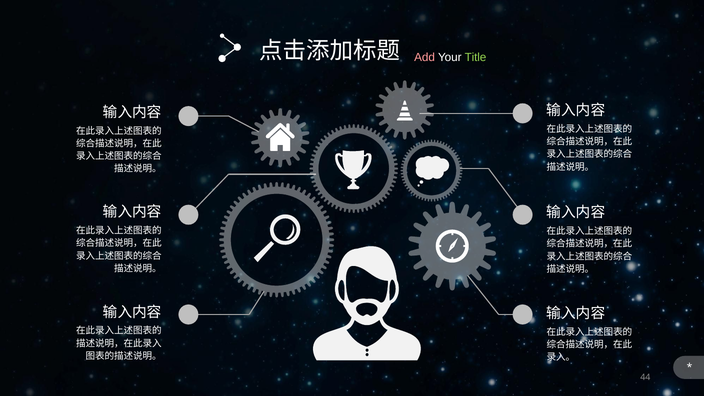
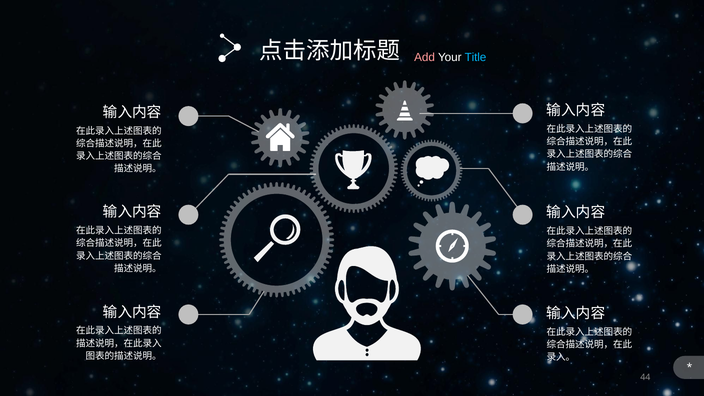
Title colour: light green -> light blue (476, 57)
